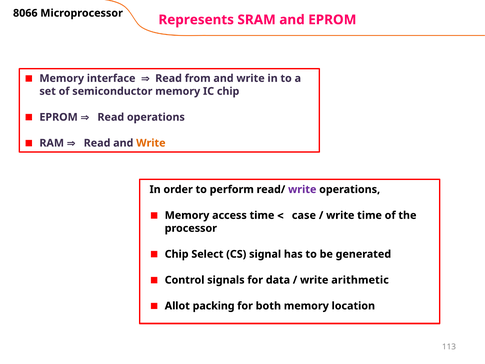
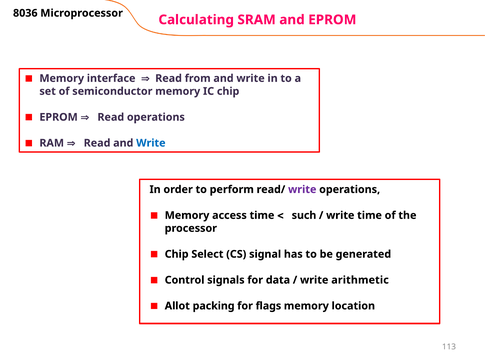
8066: 8066 -> 8036 (25, 13)
Represents: Represents -> Calculating (196, 20)
Write colour: orange -> blue (151, 143)
case: case -> such (304, 215)
both: both -> flags (268, 306)
